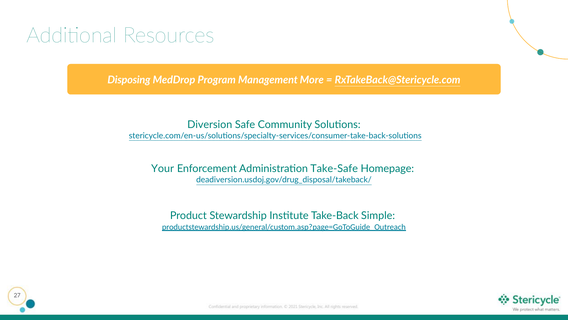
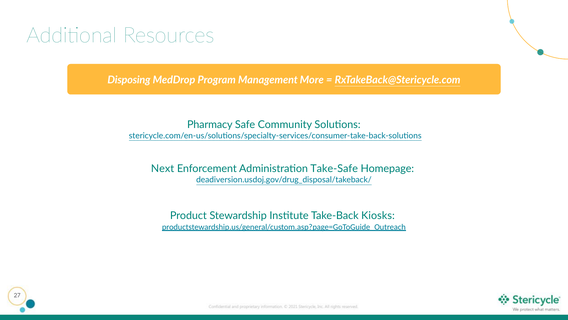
Diversion: Diversion -> Pharmacy (210, 124)
Your: Your -> Next (163, 168)
Simple: Simple -> Kiosks (378, 215)
